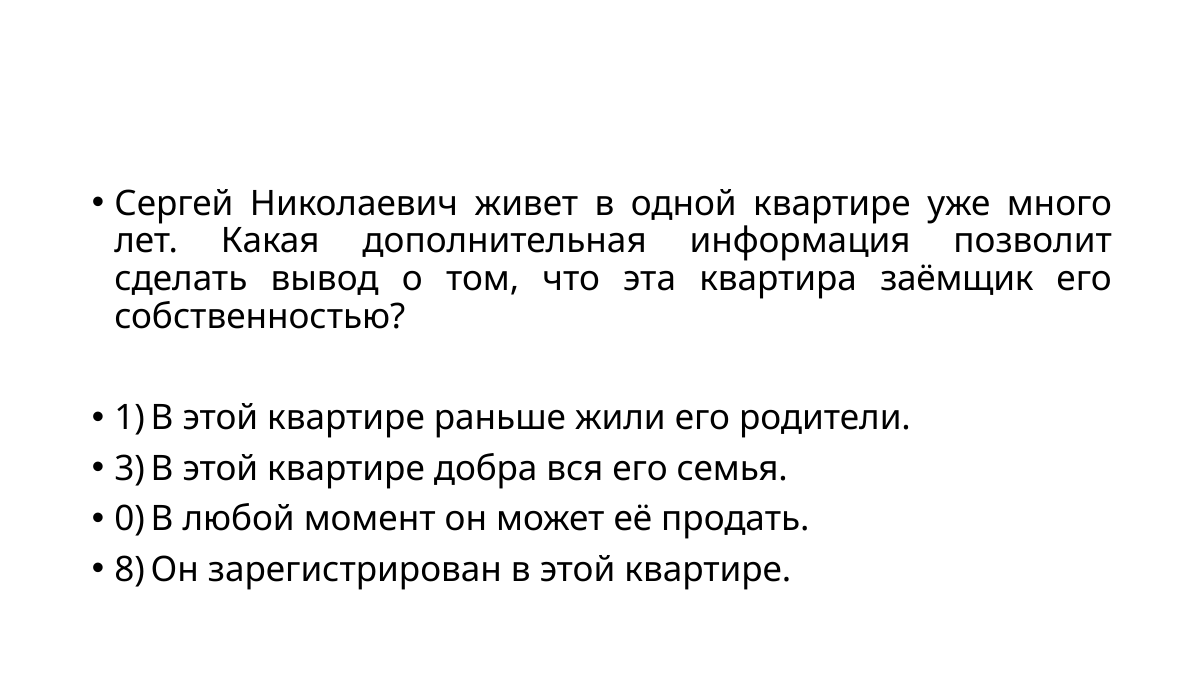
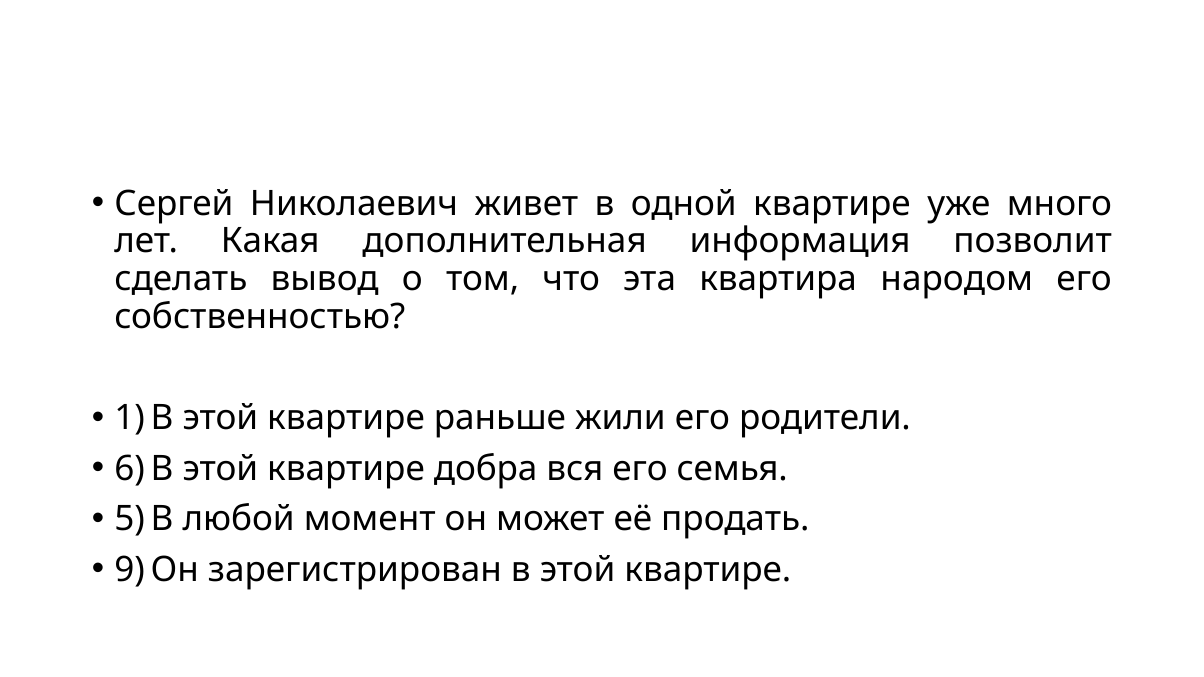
заёмщик: заёмщик -> народом (957, 279)
3: 3 -> 6 (130, 469)
0: 0 -> 5 (130, 519)
8: 8 -> 9 (130, 570)
